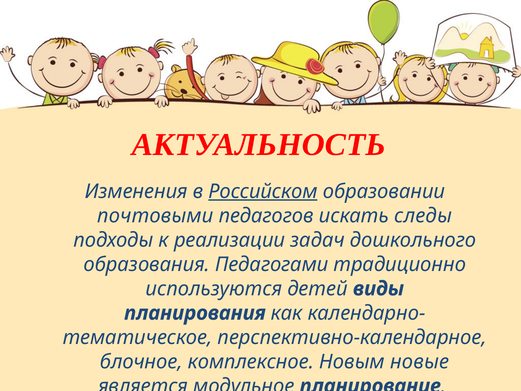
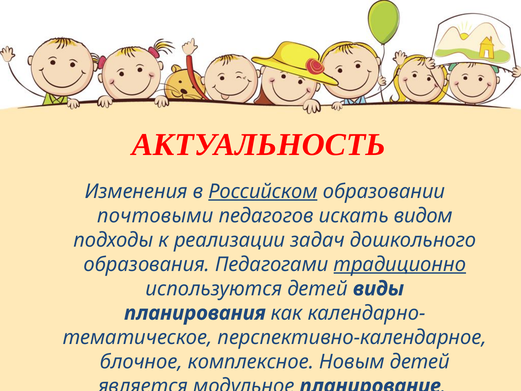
следы: следы -> видом (423, 216)
традиционно underline: none -> present (400, 264)
Новым новые: новые -> детей (420, 361)
